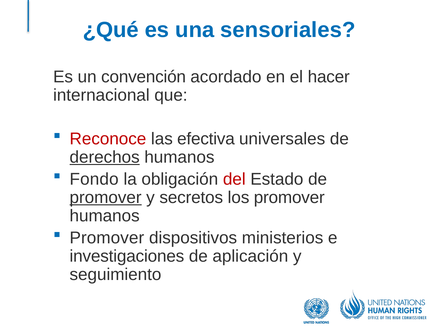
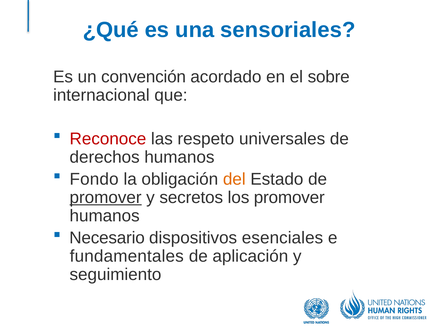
hacer: hacer -> sobre (329, 77)
efectiva: efectiva -> respeto (206, 139)
derechos underline: present -> none (105, 157)
del colour: red -> orange (234, 179)
Promover: Promover -> Necesario (107, 238)
ministerios: ministerios -> esenciales (283, 238)
investigaciones: investigaciones -> fundamentales (127, 256)
